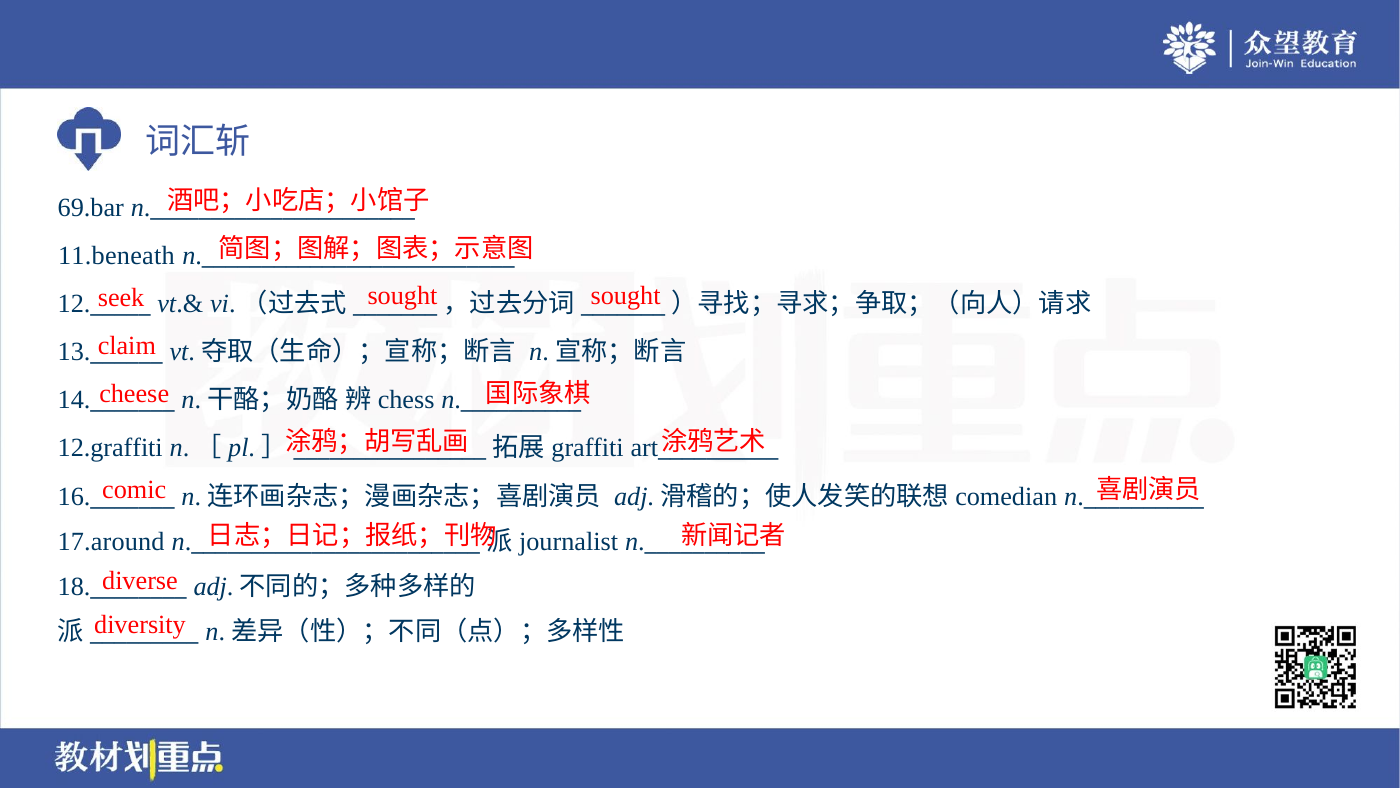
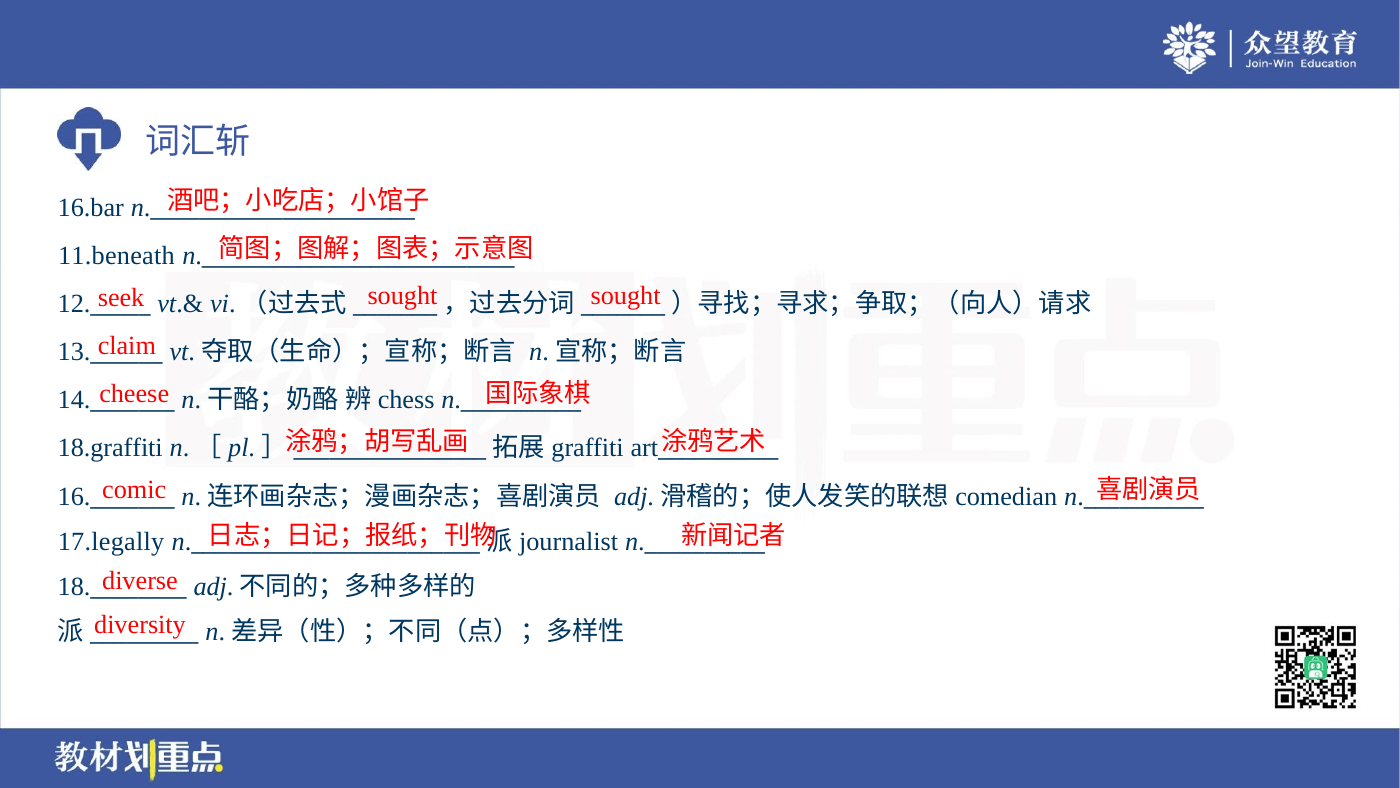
69.bar: 69.bar -> 16.bar (91, 207)
12.graffiti: 12.graffiti -> 18.graffiti (110, 448)
17.around: 17.around -> 17.legally (111, 541)
